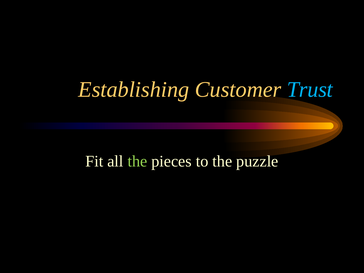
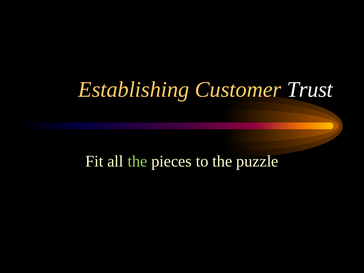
Trust colour: light blue -> white (310, 90)
